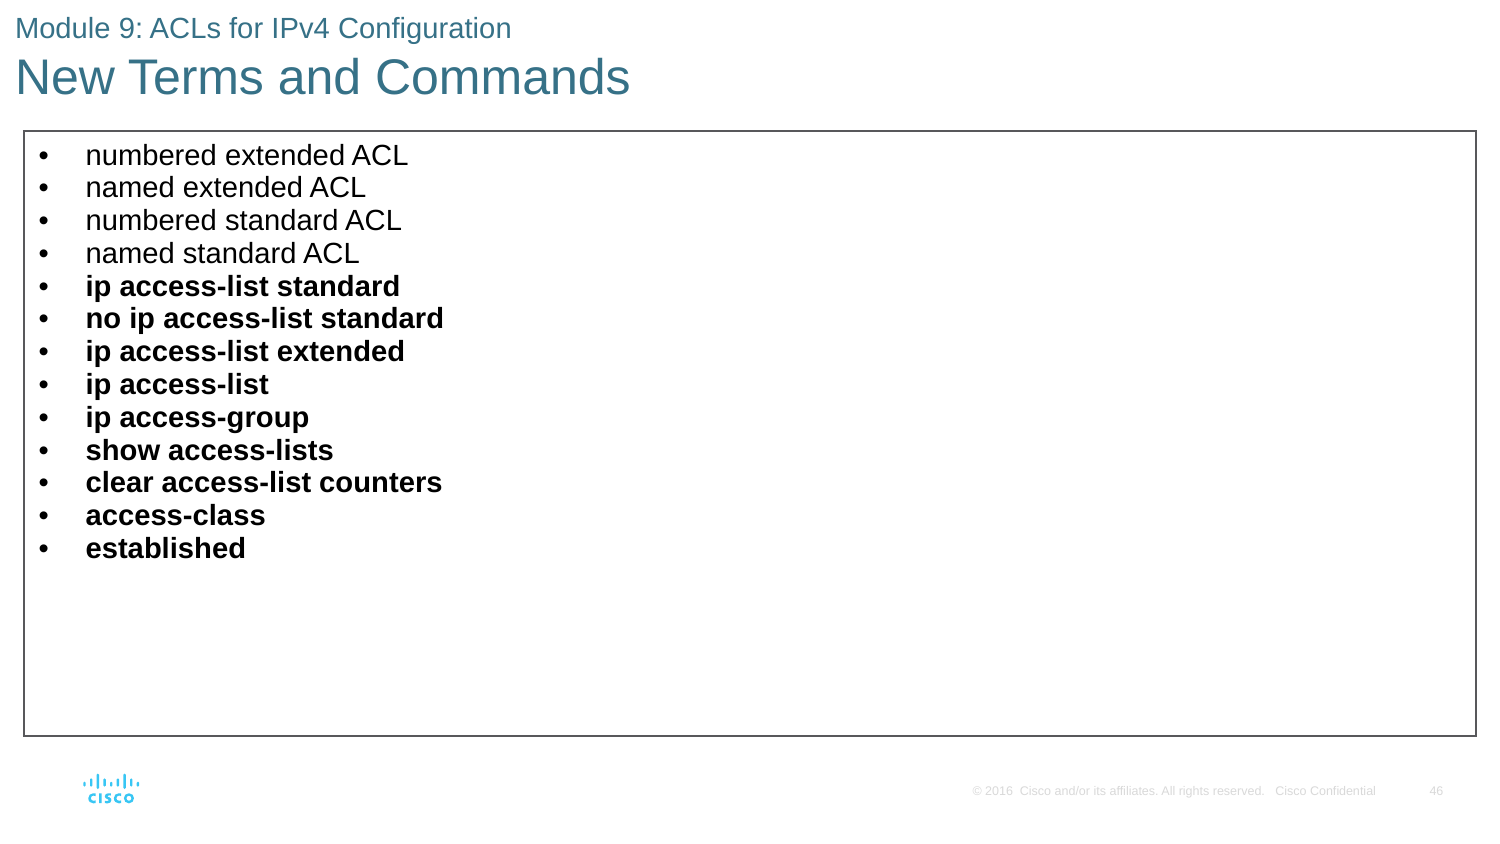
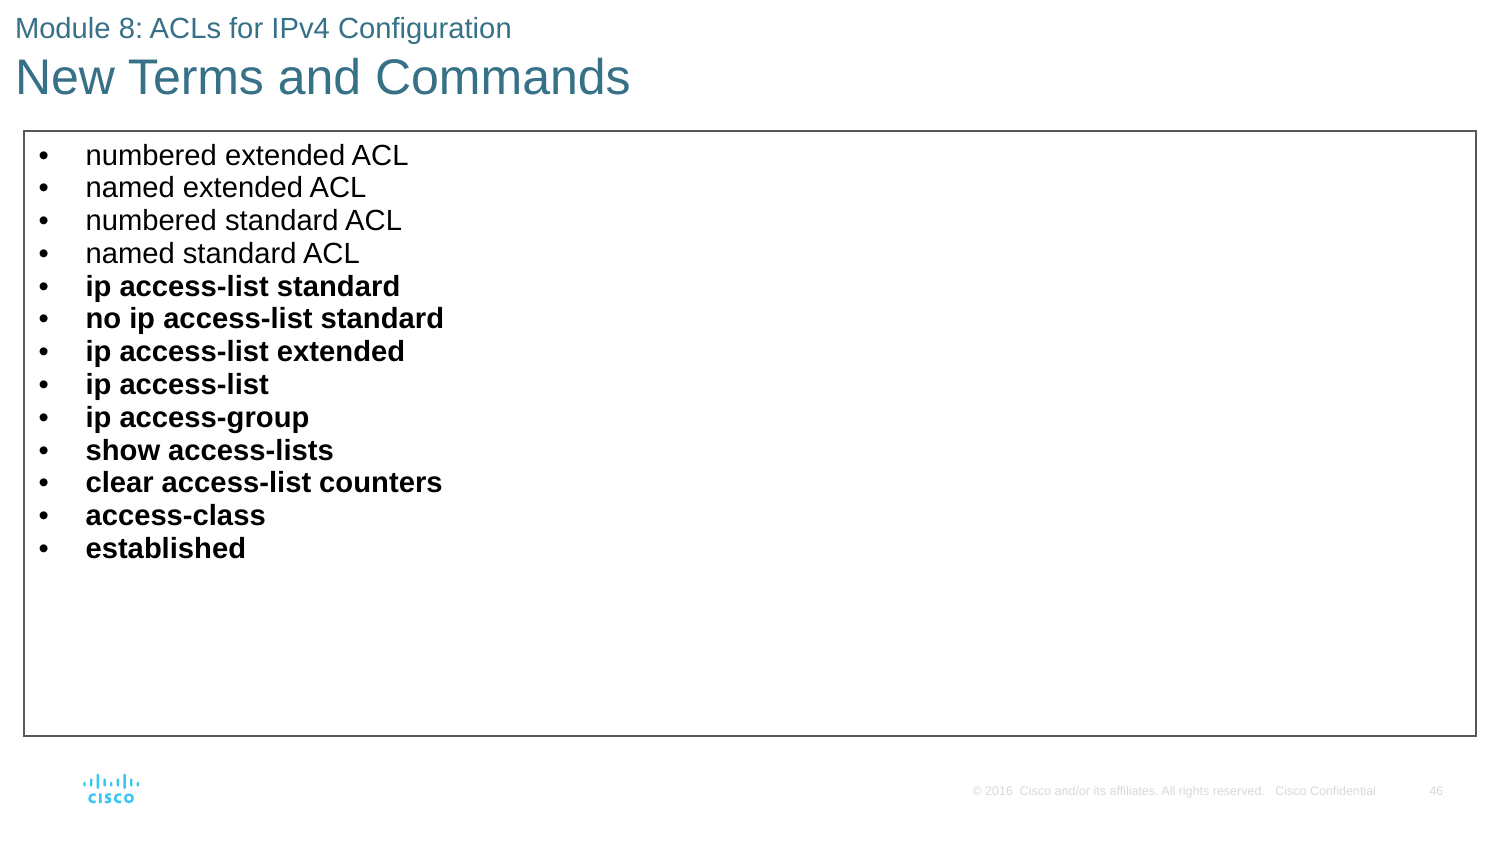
9: 9 -> 8 (131, 29)
